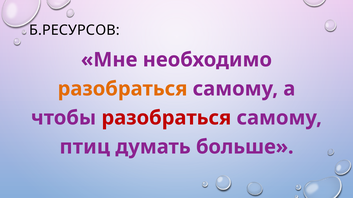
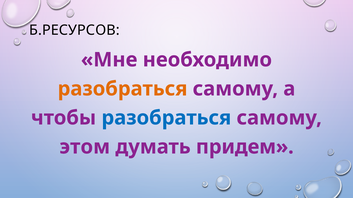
разобраться colour: red -> blue (166, 118)
птиц: птиц -> этом (85, 147)
больше: больше -> придем (245, 147)
